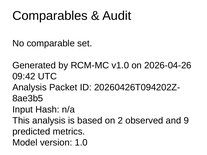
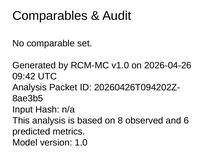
2: 2 -> 8 (120, 121)
9: 9 -> 6 (186, 121)
